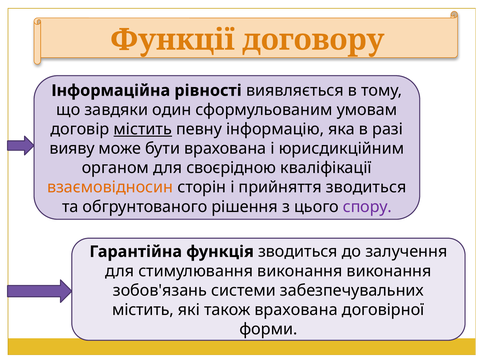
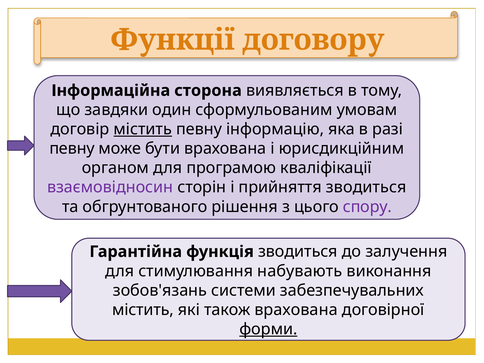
рівності: рівності -> сторона (208, 91)
вияву: вияву -> певну (72, 149)
своєрідною: своєрідною -> програмою (231, 168)
взаємовідносин colour: orange -> purple (110, 187)
стимулювання виконання: виконання -> набувають (300, 271)
форми underline: none -> present (268, 329)
